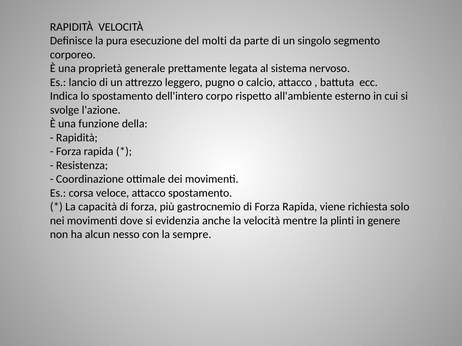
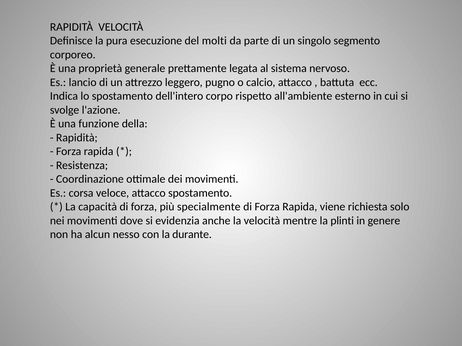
gastrocnemio: gastrocnemio -> specialmente (209, 207)
sempre: sempre -> durante (192, 235)
